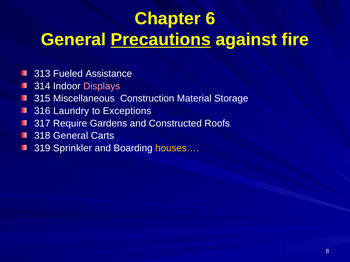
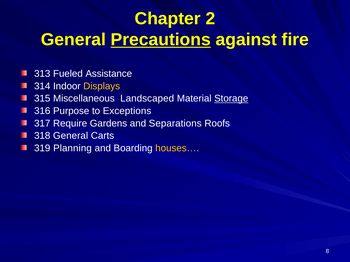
6: 6 -> 2 (210, 19)
Displays colour: pink -> yellow (102, 86)
Construction: Construction -> Landscaped (147, 99)
Storage underline: none -> present (231, 99)
Laundry: Laundry -> Purpose (71, 111)
Constructed: Constructed -> Separations (175, 124)
Sprinkler: Sprinkler -> Planning (72, 148)
